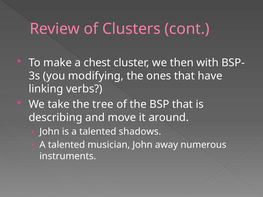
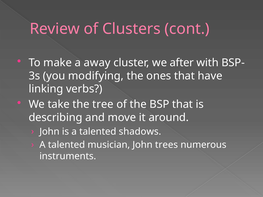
chest: chest -> away (97, 63)
then: then -> after (182, 63)
away: away -> trees (166, 145)
